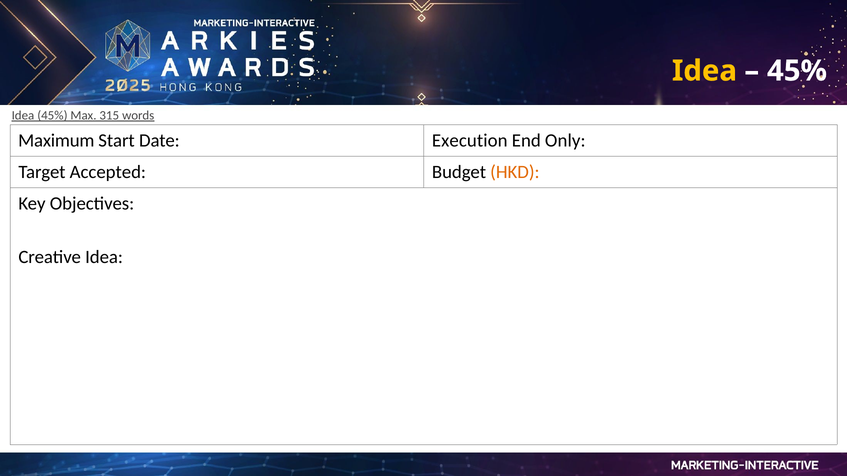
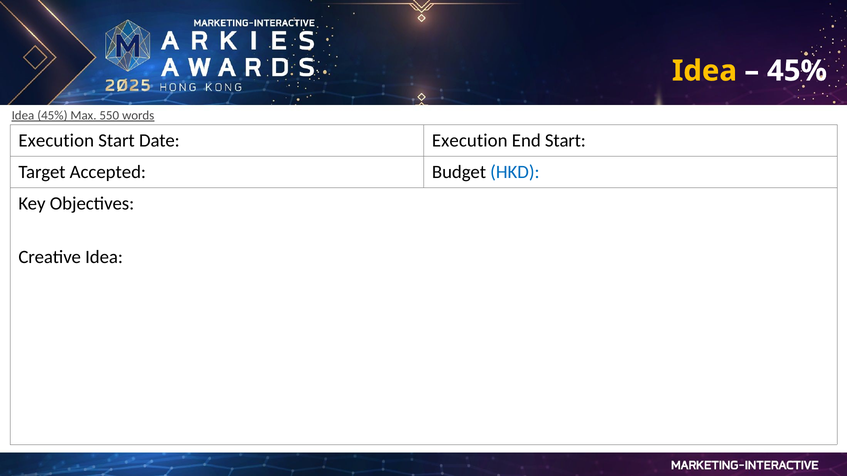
315: 315 -> 550 (109, 116)
Maximum: Maximum -> Execution (56, 141)
End Only: Only -> Start (565, 141)
HKD colour: orange -> blue (515, 172)
